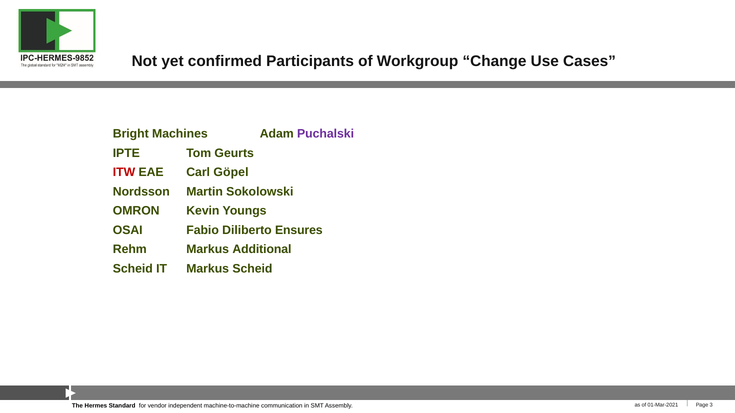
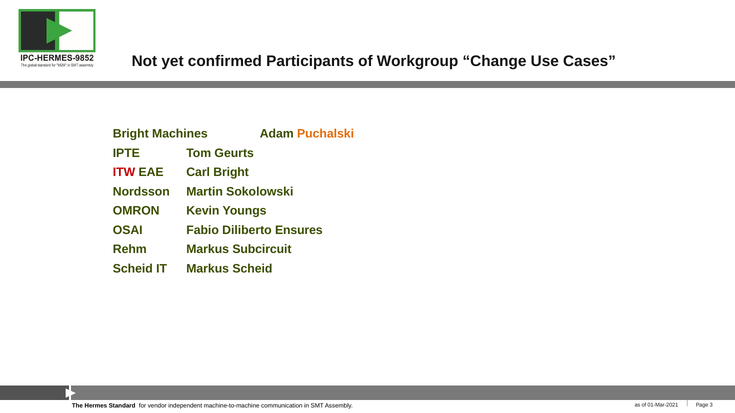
Puchalski colour: purple -> orange (326, 134)
Carl Göpel: Göpel -> Bright (231, 172)
Additional: Additional -> Subcircuit (262, 250)
